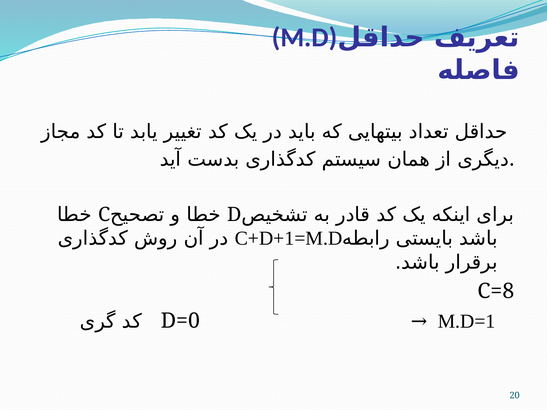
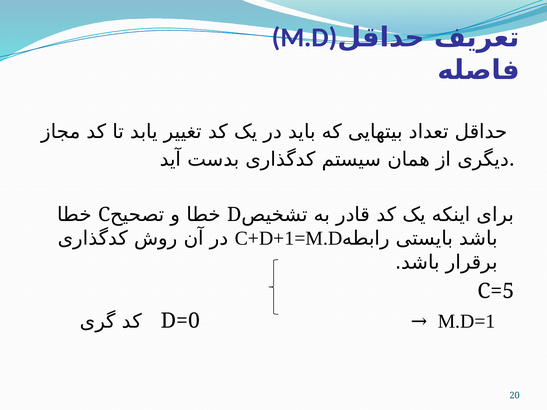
C=8: C=8 -> C=5 (496, 291)
